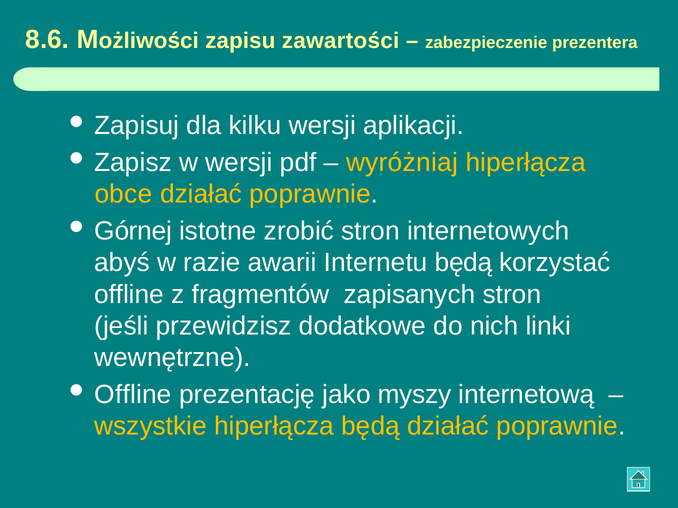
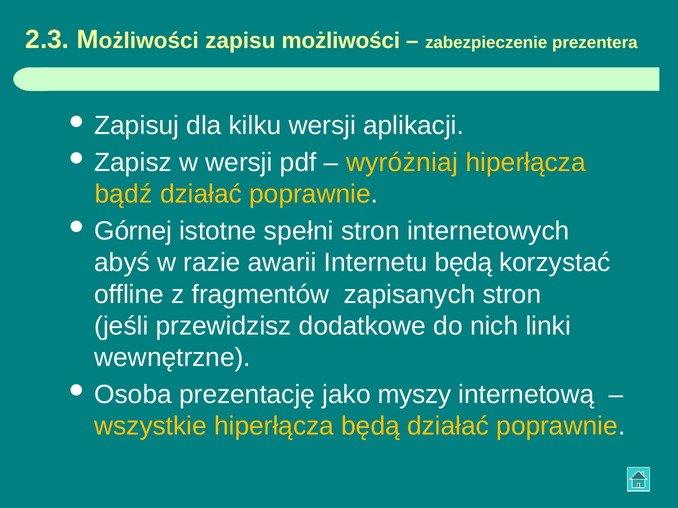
8.6: 8.6 -> 2.3 (47, 40)
zawartości: zawartości -> możliwości (341, 41)
obce: obce -> bądź (123, 194)
zrobić: zrobić -> spełni (299, 231)
Offline: Offline -> Osoba (133, 395)
